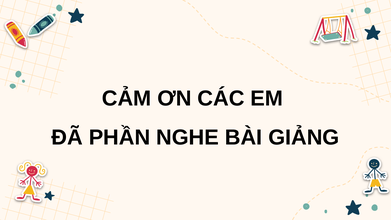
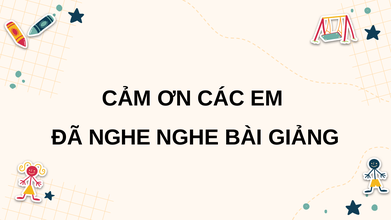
ĐÃ PHẦN: PHẦN -> NGHE (120, 138)
